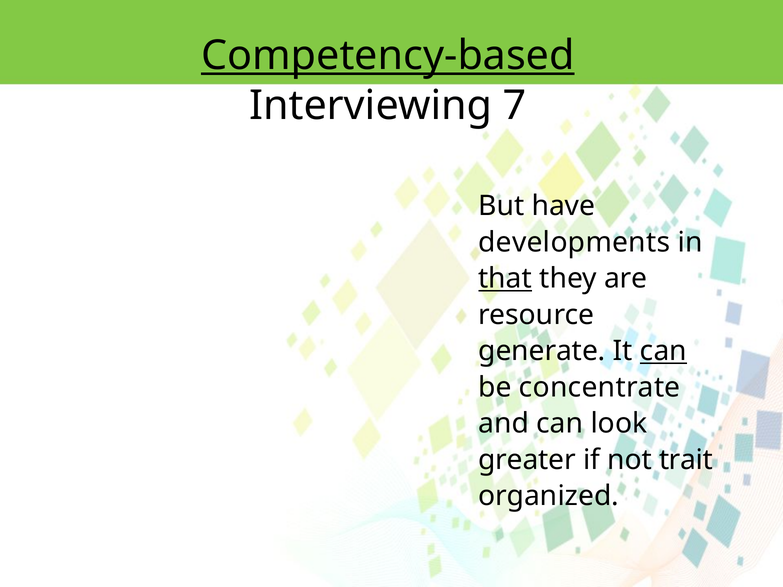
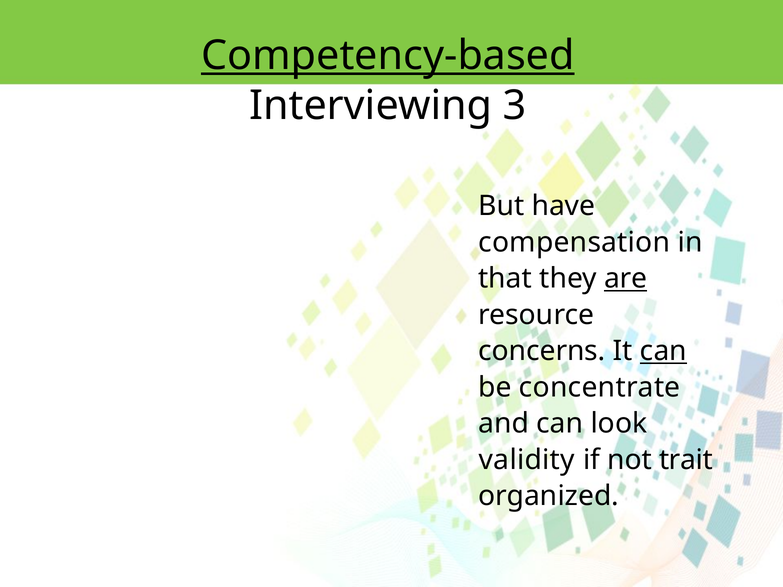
7: 7 -> 3 (515, 105)
developments: developments -> compensation (574, 242)
that underline: present -> none (505, 279)
are underline: none -> present (626, 279)
generate: generate -> concerns (542, 351)
greater: greater -> validity (527, 460)
